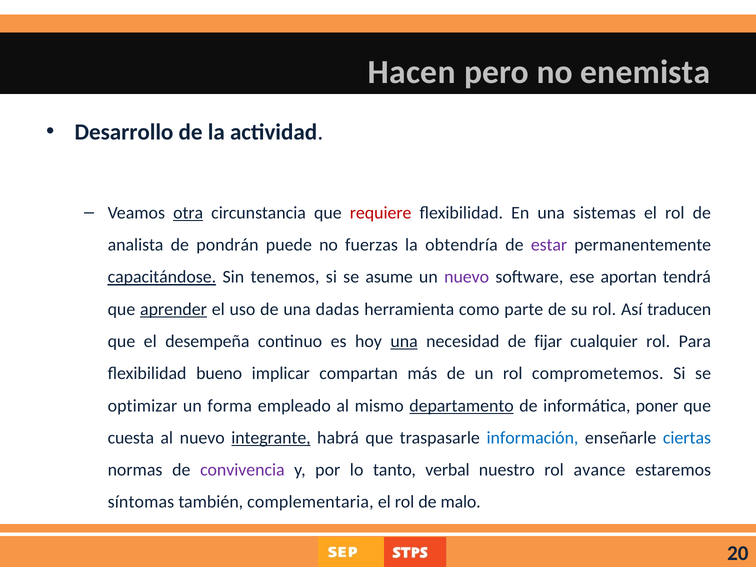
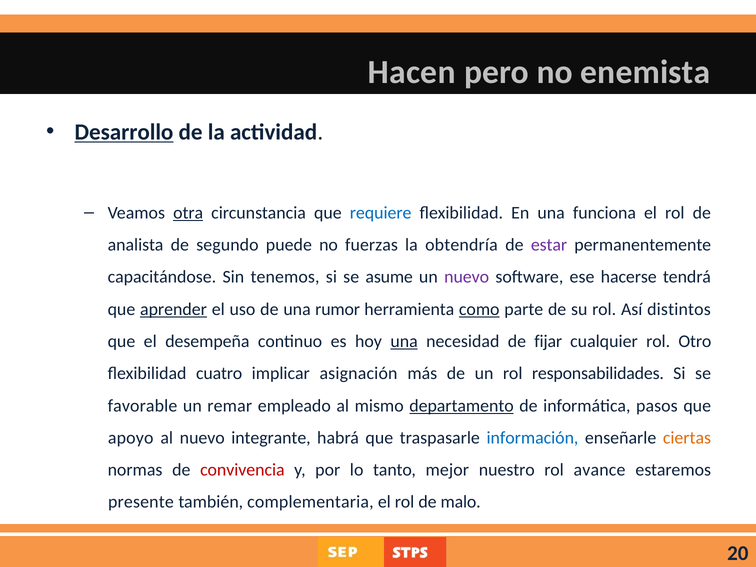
Desarrollo underline: none -> present (124, 132)
requiere colour: red -> blue (381, 213)
sistemas: sistemas -> funciona (604, 213)
pondrán: pondrán -> segundo (227, 245)
capacitándose underline: present -> none (162, 277)
aportan: aportan -> hacerse (629, 277)
dadas: dadas -> rumor (338, 309)
como underline: none -> present (479, 309)
traducen: traducen -> distintos (679, 309)
Para: Para -> Otro (695, 341)
bueno: bueno -> cuatro (219, 373)
compartan: compartan -> asignación (358, 373)
comprometemos: comprometemos -> responsabilidades (598, 373)
optimizar: optimizar -> favorable (142, 406)
forma: forma -> remar (230, 406)
poner: poner -> pasos (657, 406)
cuesta: cuesta -> apoyo (131, 438)
integrante underline: present -> none (271, 438)
ciertas colour: blue -> orange (687, 438)
convivencia colour: purple -> red (242, 470)
verbal: verbal -> mejor (447, 470)
síntomas: síntomas -> presente (141, 502)
